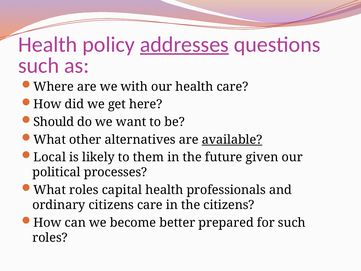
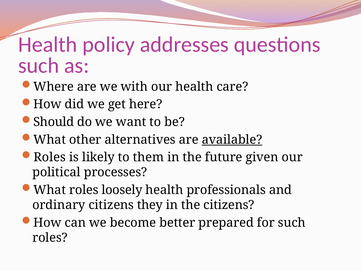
addresses underline: present -> none (184, 44)
Local: Local -> Roles (50, 157)
capital: capital -> loosely (122, 190)
citizens care: care -> they (150, 205)
